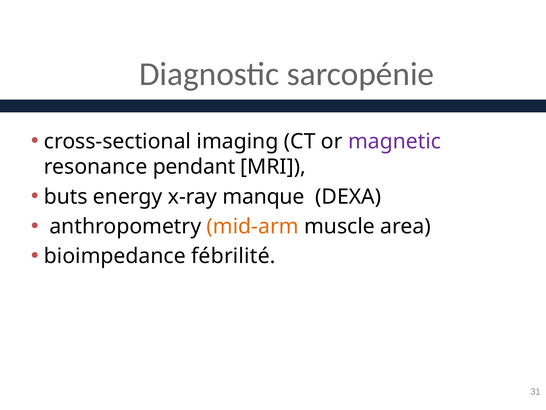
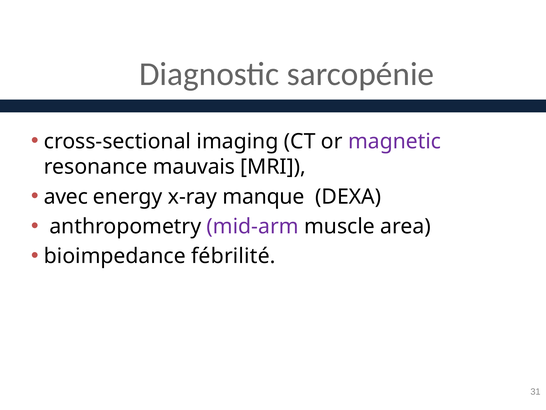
pendant: pendant -> mauvais (194, 167)
buts: buts -> avec (66, 196)
mid-arm colour: orange -> purple (253, 226)
